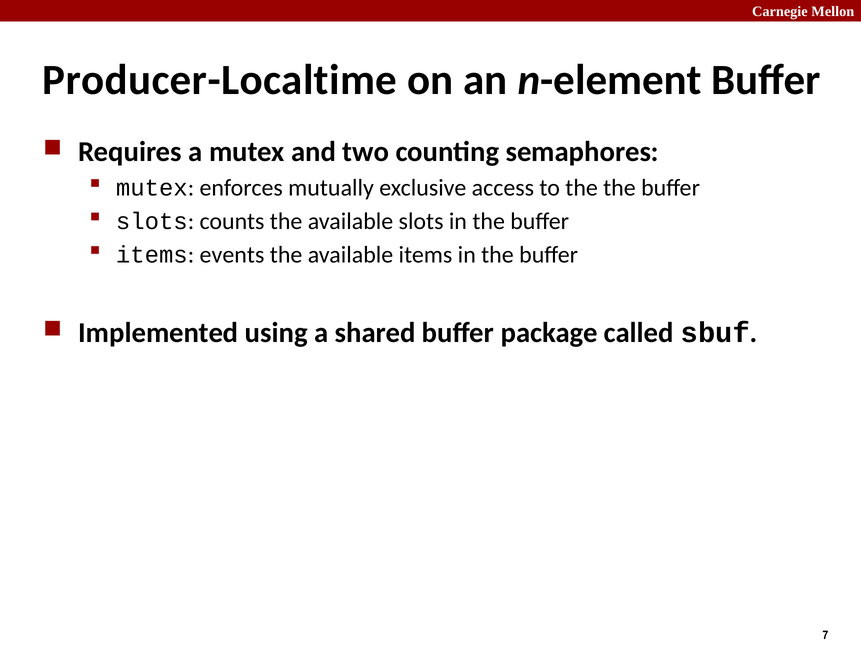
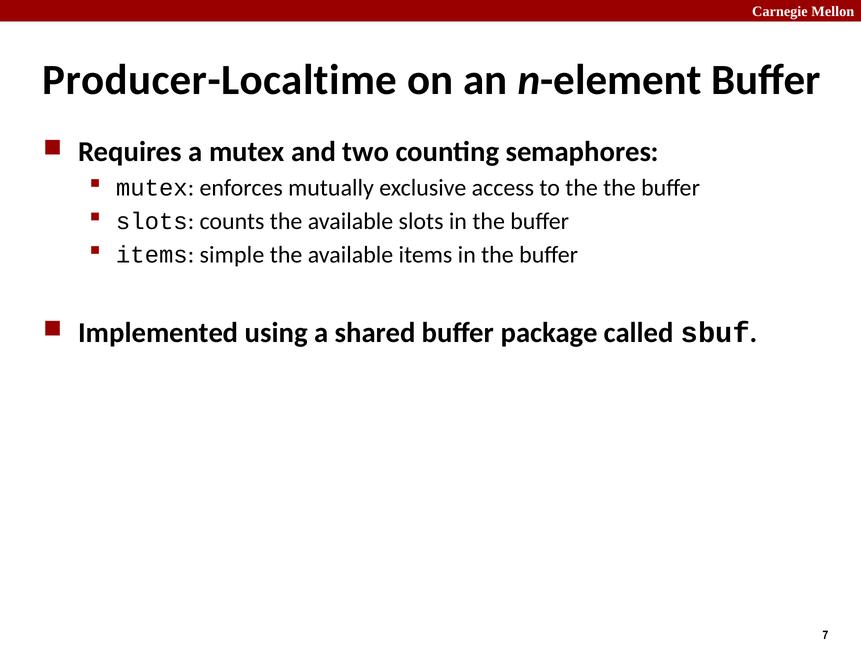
events: events -> simple (232, 255)
